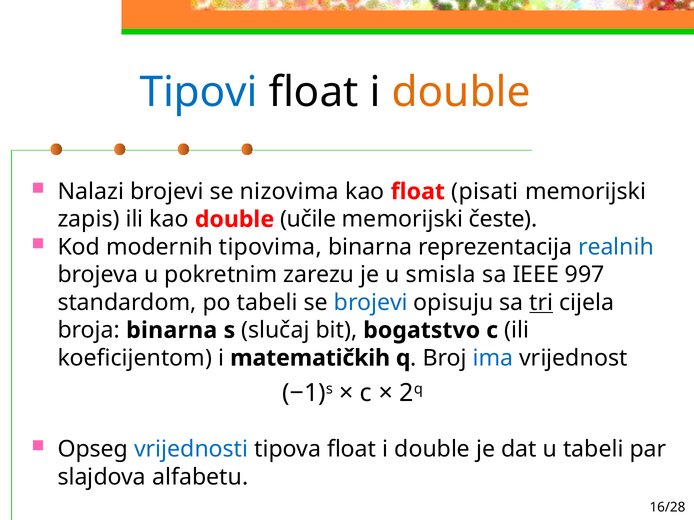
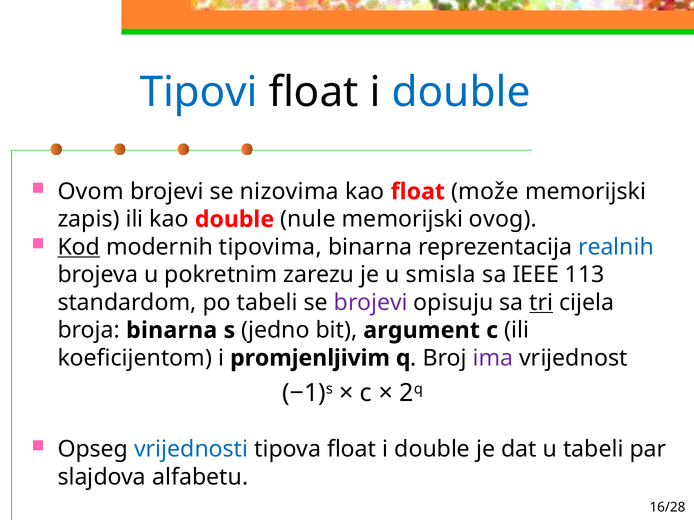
double colour: orange -> blue (461, 93)
Nalazi: Nalazi -> Ovom (91, 192)
pisati: pisati -> može (485, 192)
učile: učile -> nule (308, 220)
česte: česte -> ovog (503, 220)
Kod underline: none -> present (79, 247)
997: 997 -> 113 (585, 275)
brojevi colour: blue -> purple (371, 303)
slučaj: slučaj -> jedno (275, 331)
bogatstvo: bogatstvo -> argument (422, 331)
matematičkih: matematičkih -> promjenljivim (310, 358)
ima colour: blue -> purple (493, 358)
